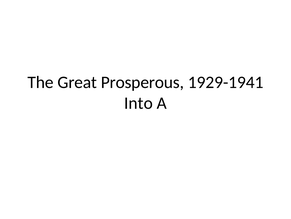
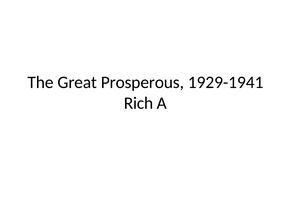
Into: Into -> Rich (139, 103)
